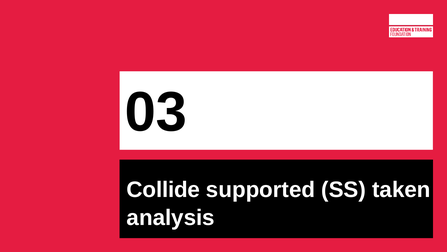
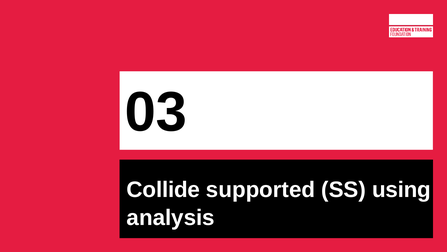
taken: taken -> using (401, 189)
